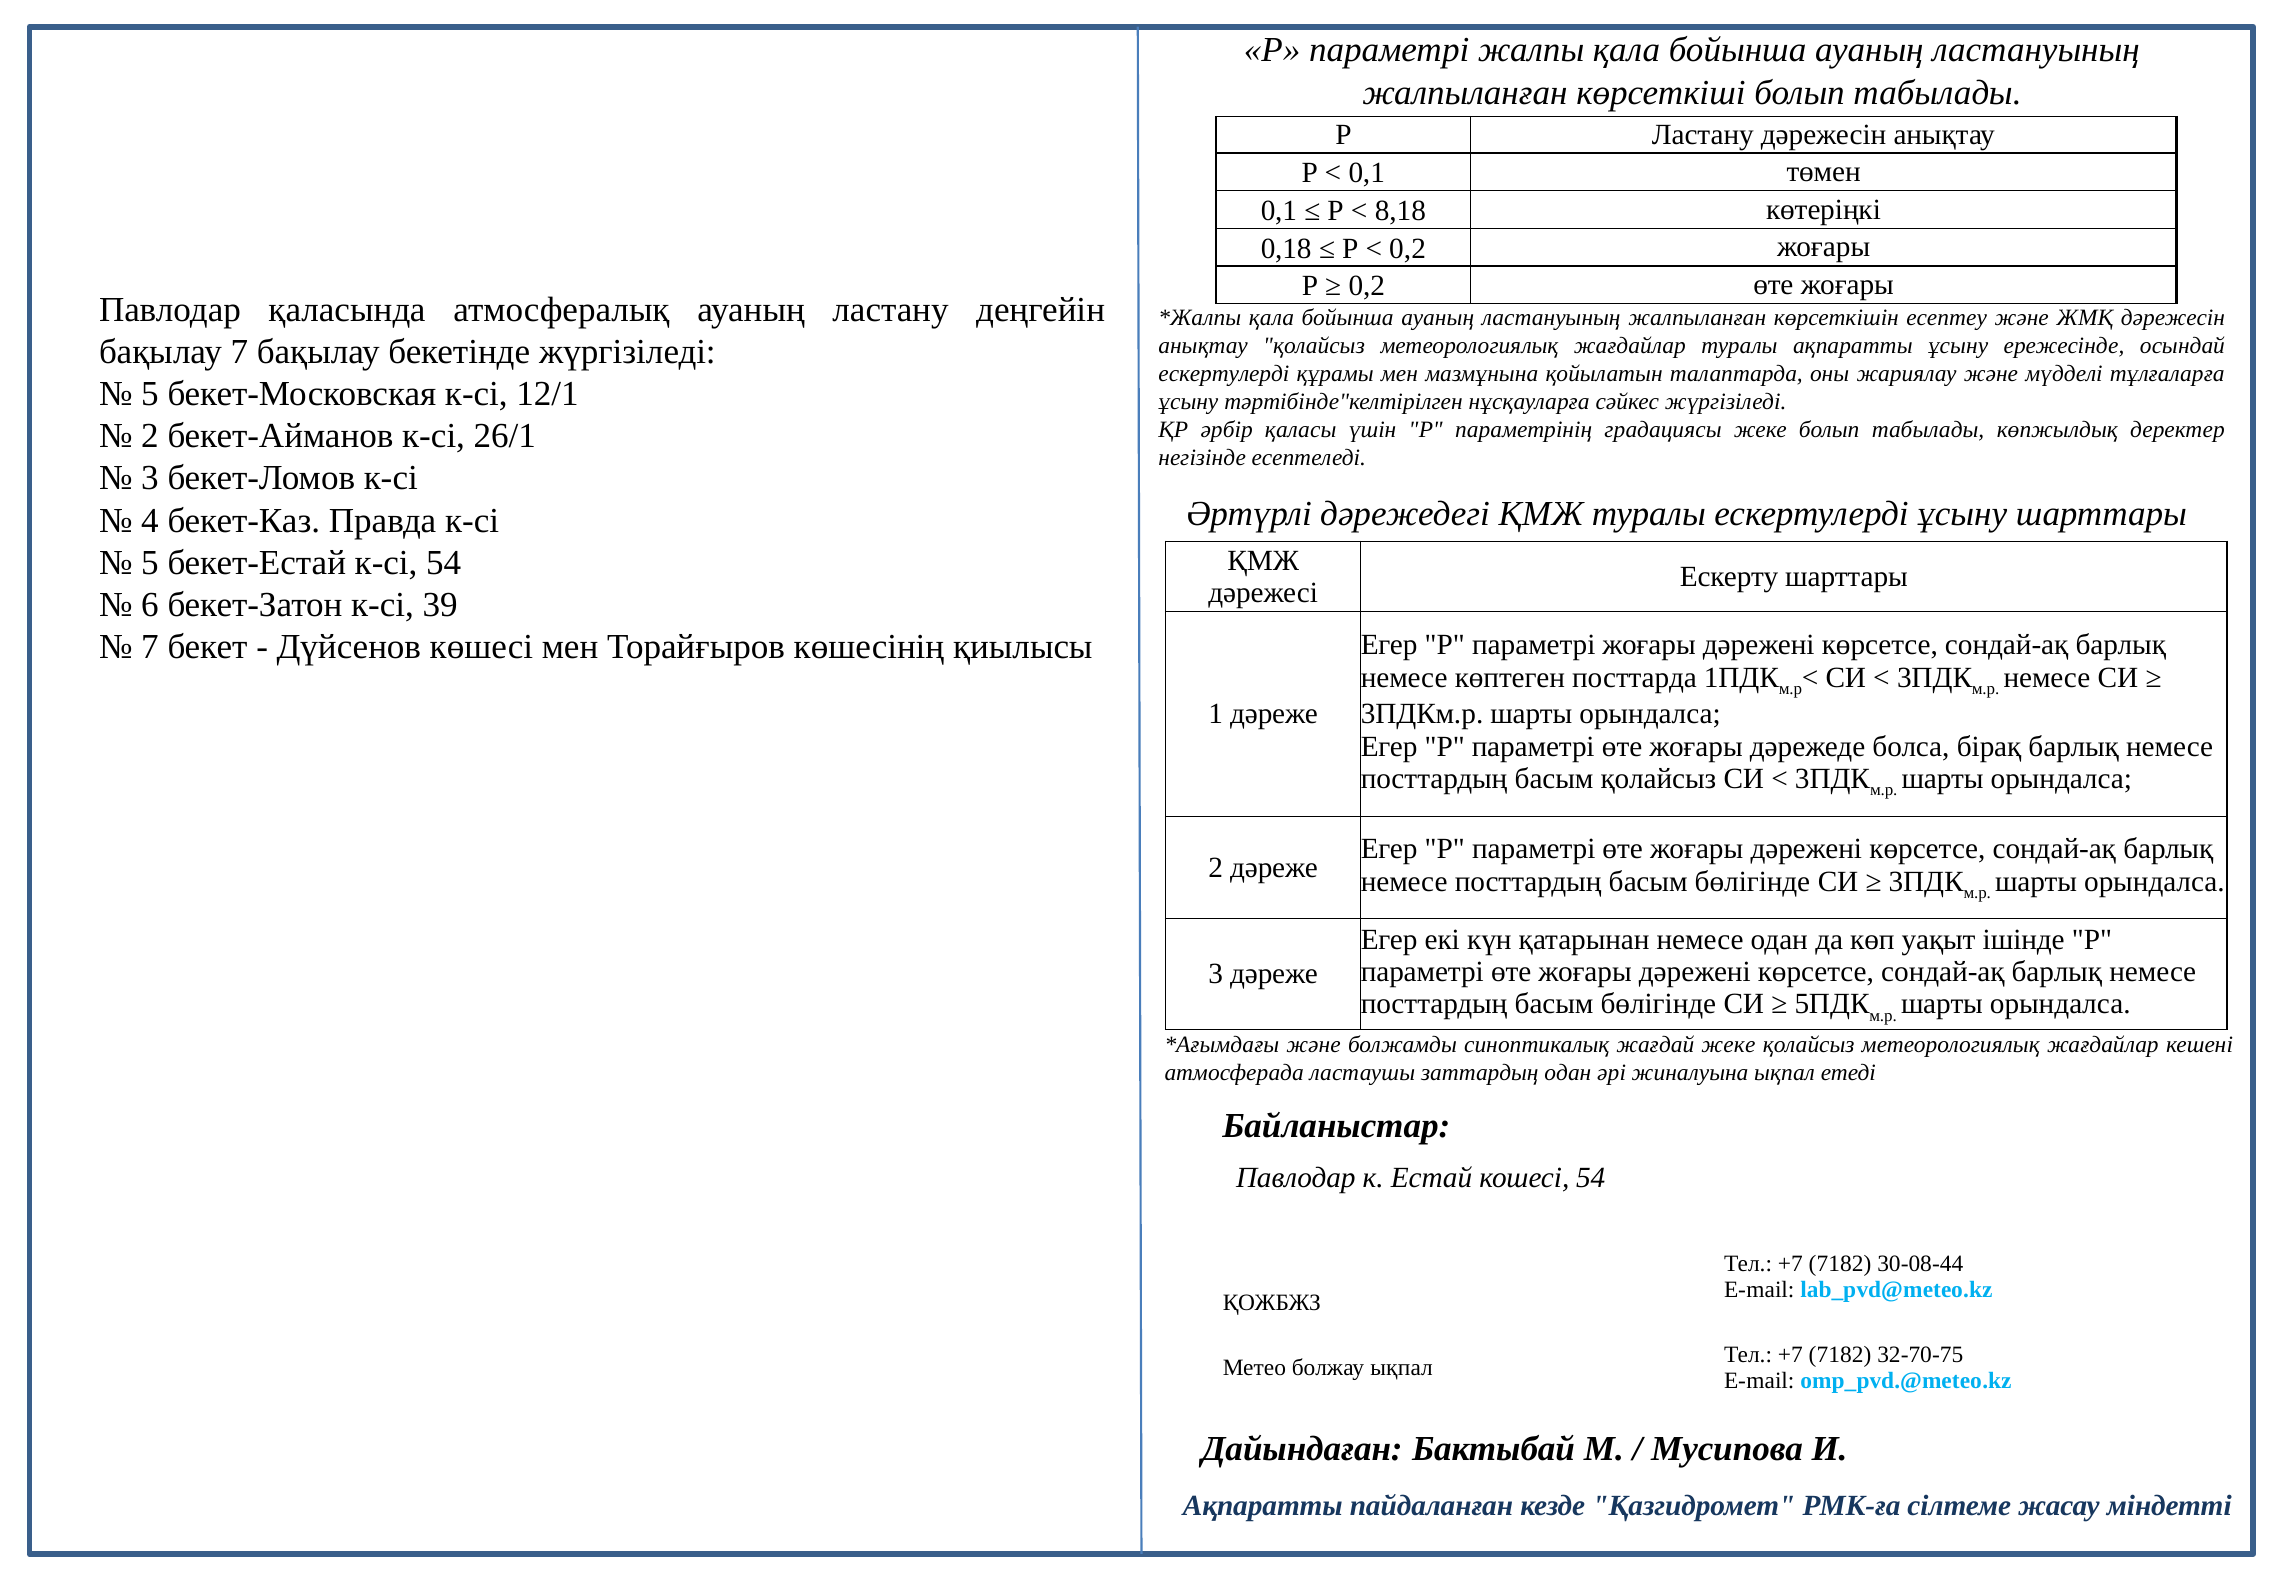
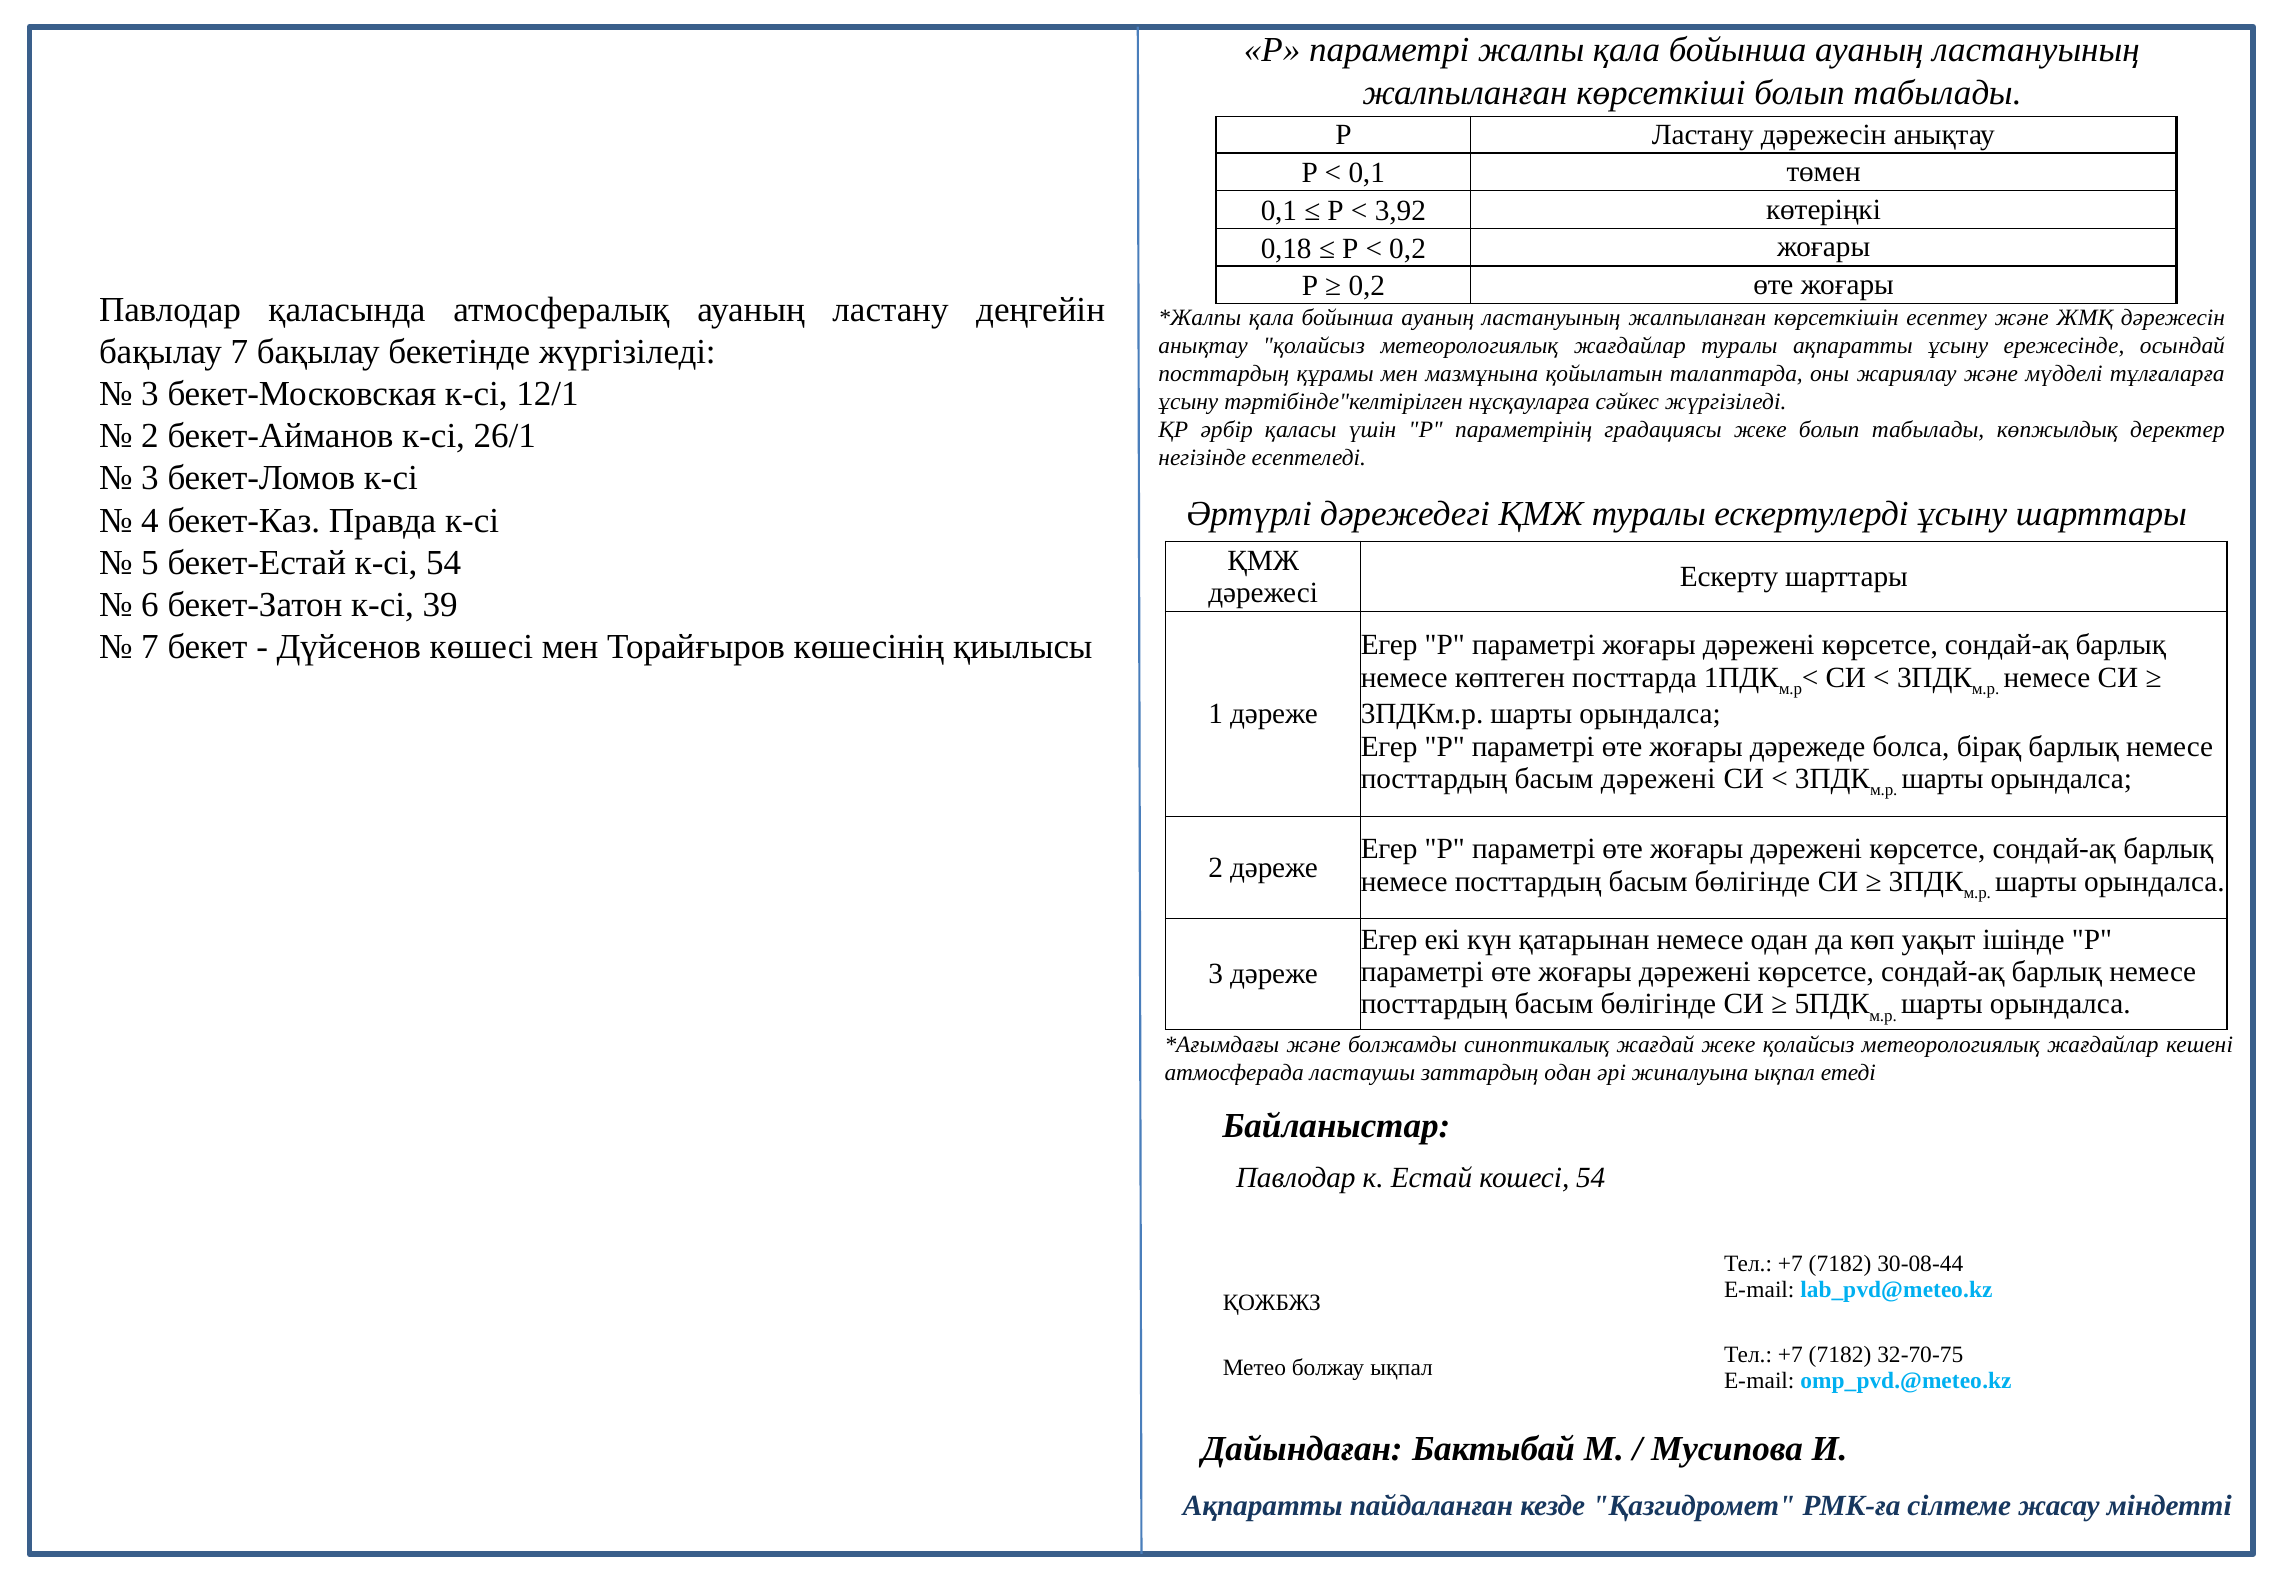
8,18: 8,18 -> 3,92 (1400, 211)
ескертулерді: ескертулерді -> посттардың (1224, 374)
5: 5 -> 3 (150, 394)
басым қолайсыз: қолайсыз -> дәрежені (1658, 779)
